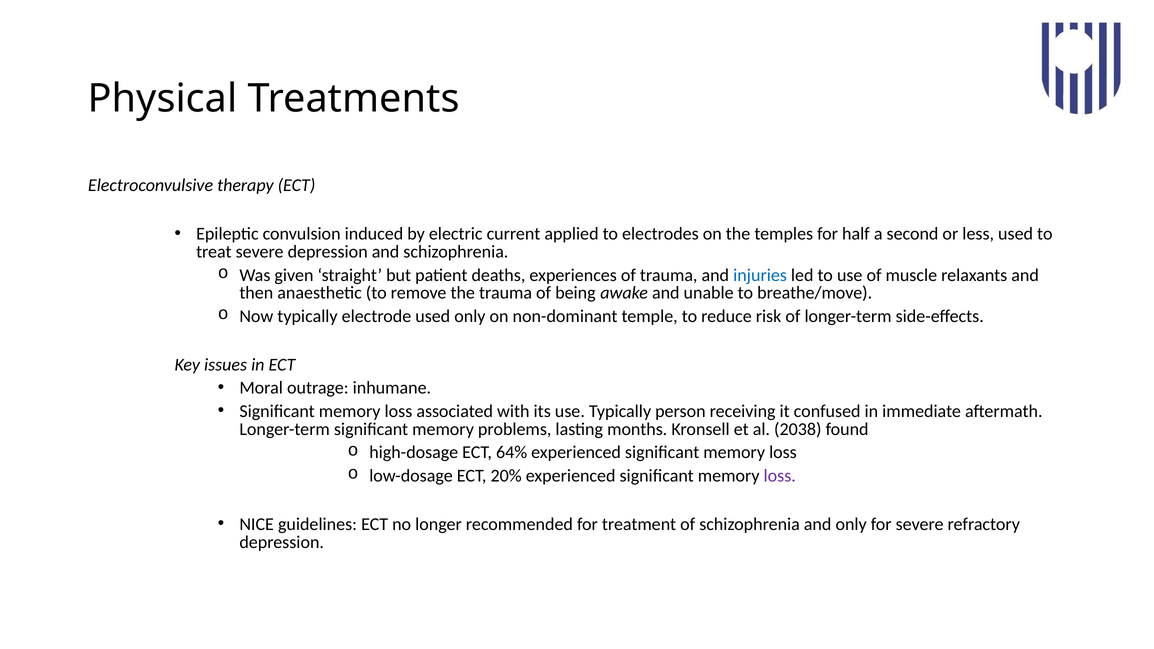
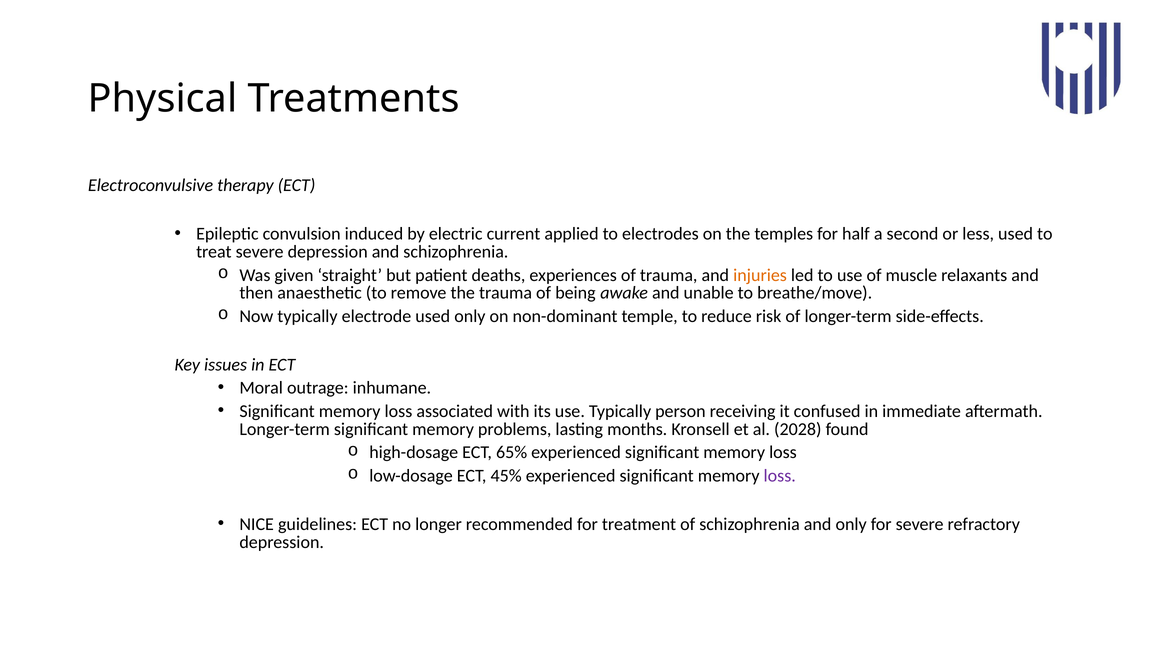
injuries colour: blue -> orange (760, 275)
2038: 2038 -> 2028 (798, 429)
64%: 64% -> 65% (512, 453)
20%: 20% -> 45% (506, 476)
